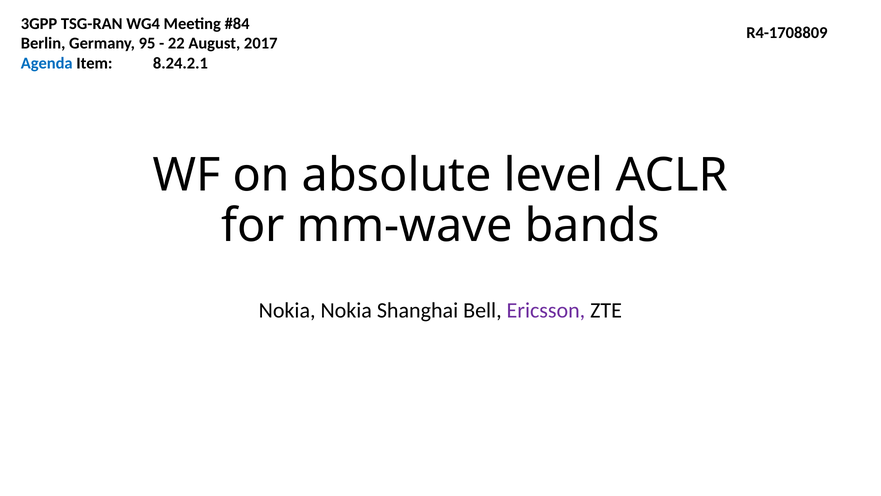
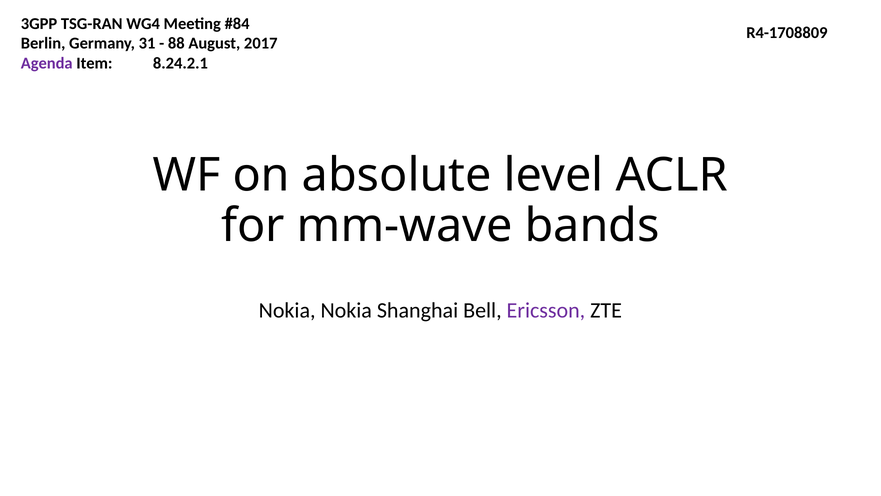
95: 95 -> 31 (147, 43)
22: 22 -> 88 (176, 43)
Agenda colour: blue -> purple (47, 63)
